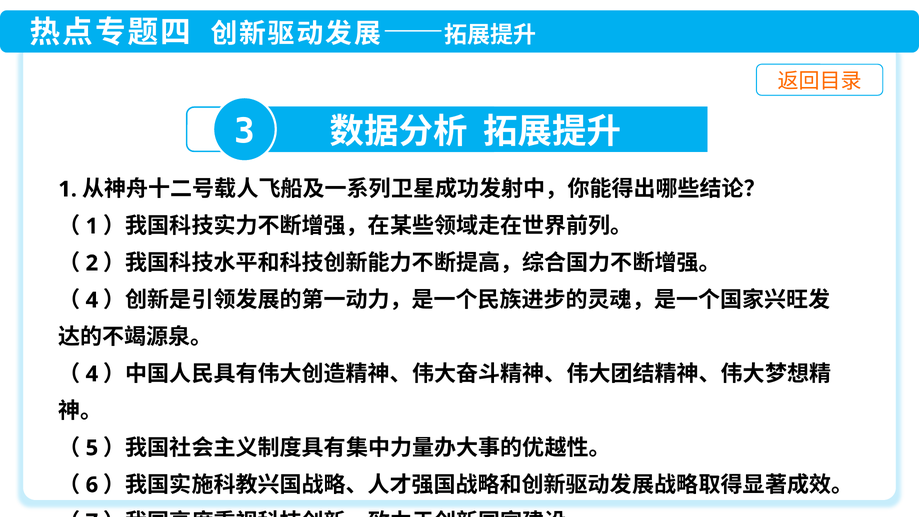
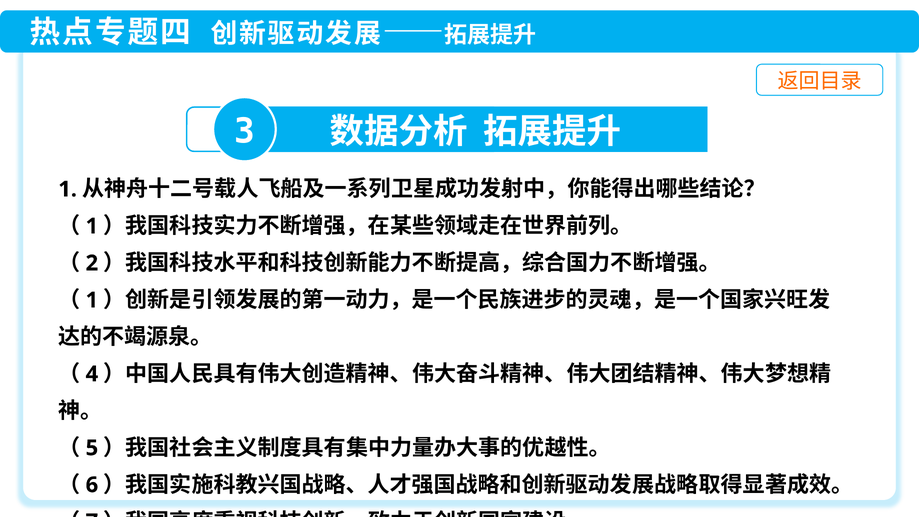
4: 4 -> 1 (92, 300)
